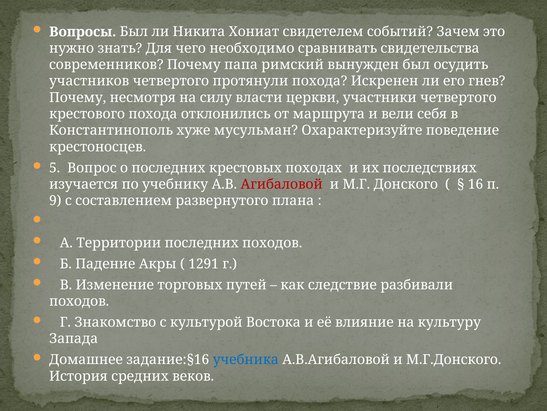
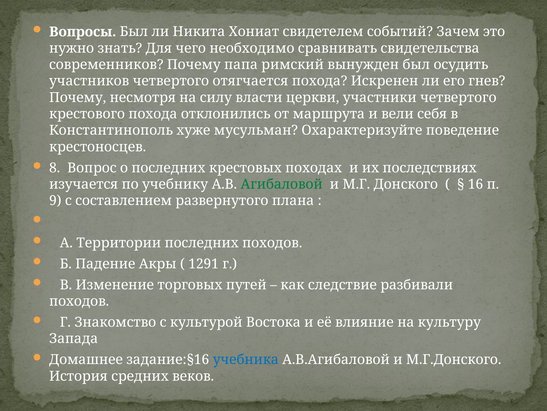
протянули: протянули -> отягчается (250, 81)
5: 5 -> 8 (55, 168)
Агибаловой colour: red -> green (282, 184)
